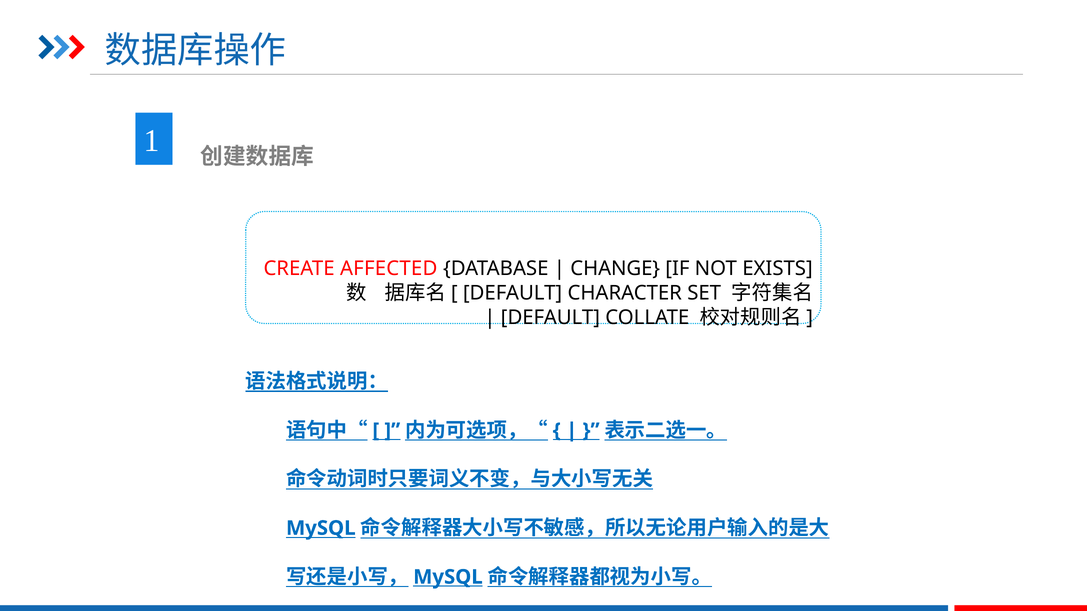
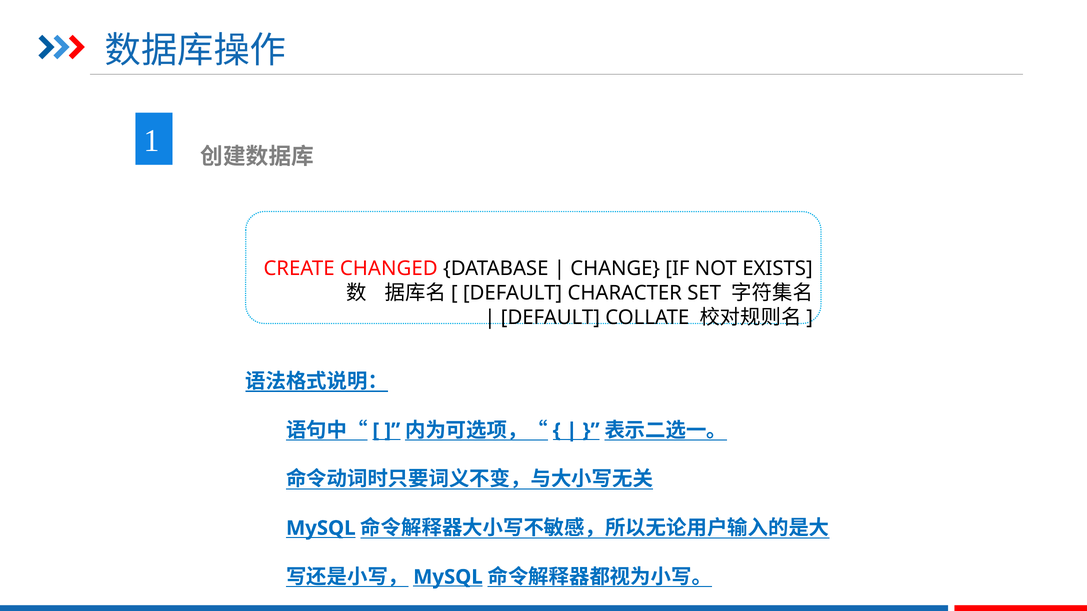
AFFECTED: AFFECTED -> CHANGED (389, 269)
